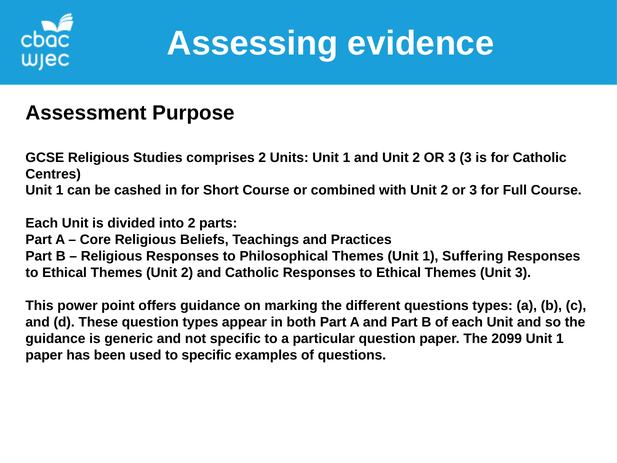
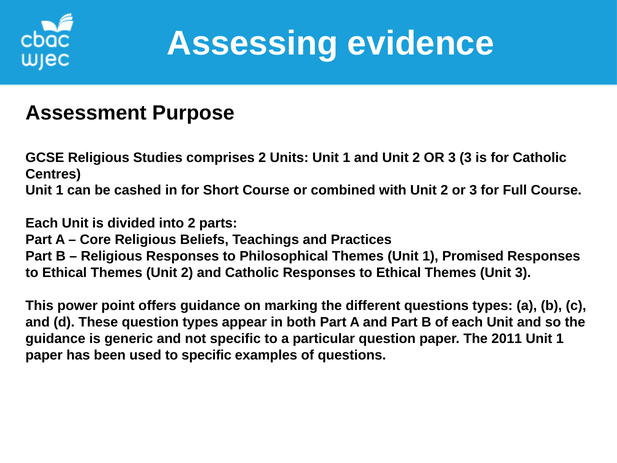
Suffering: Suffering -> Promised (473, 256)
2099: 2099 -> 2011 (507, 338)
